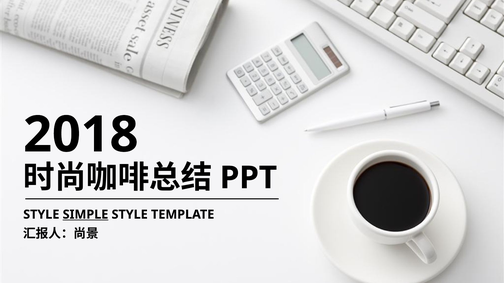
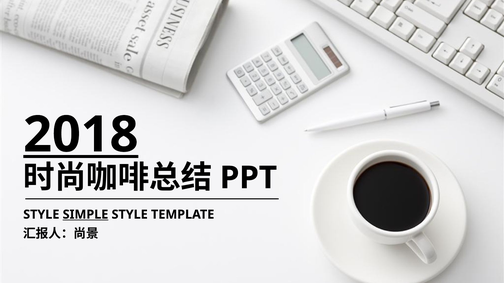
2018 underline: none -> present (81, 135)
